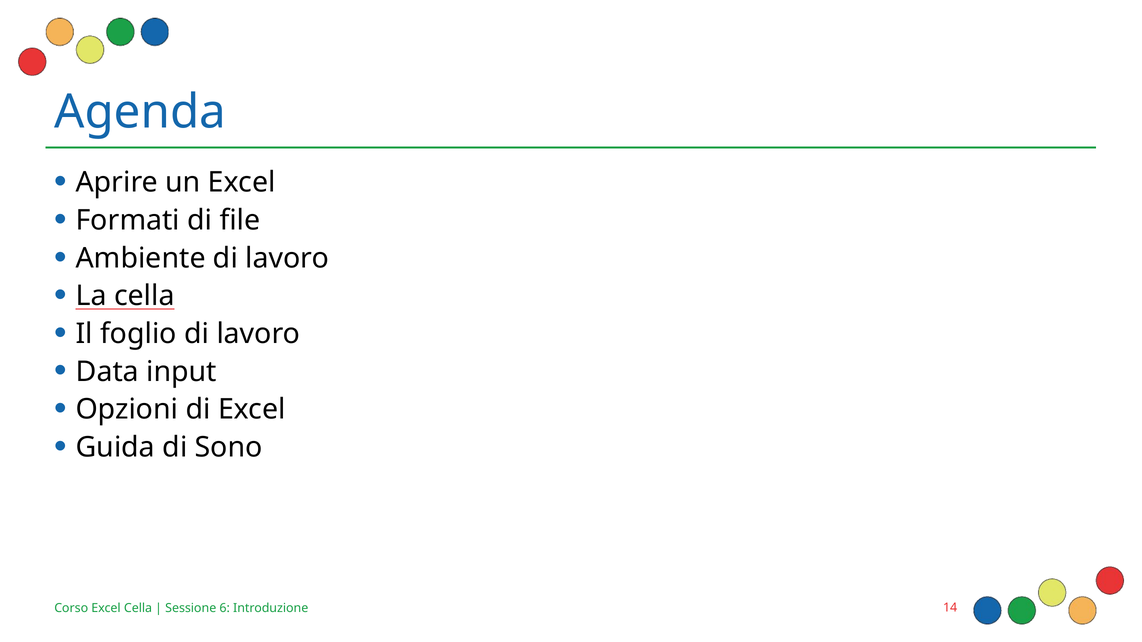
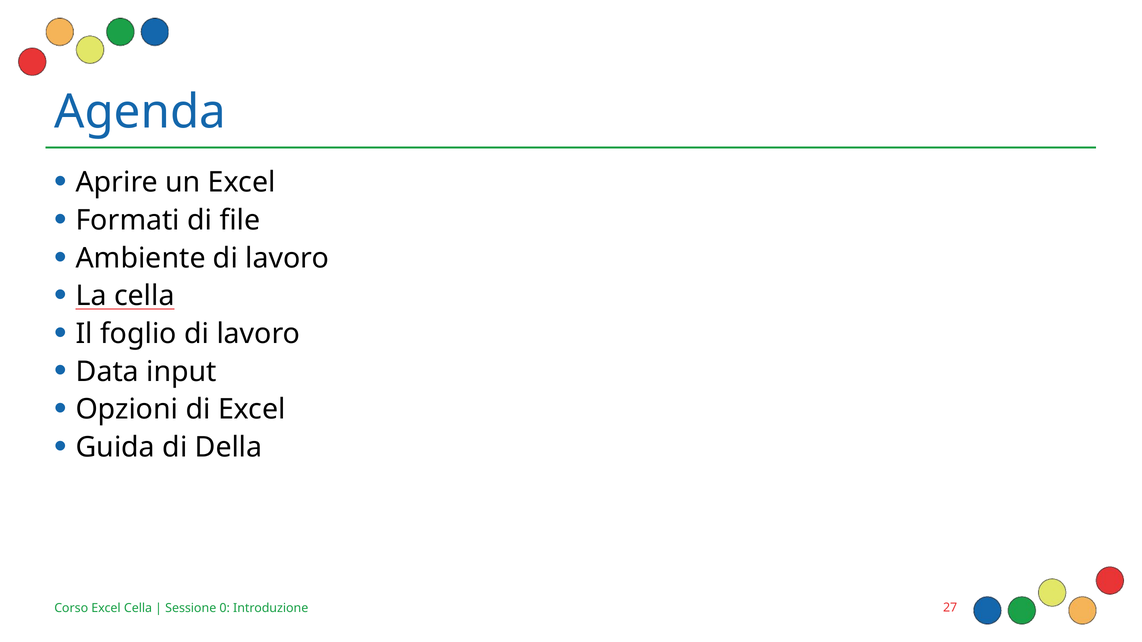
Sono: Sono -> Della (229, 448)
6: 6 -> 0 (225, 608)
14: 14 -> 27 (950, 608)
